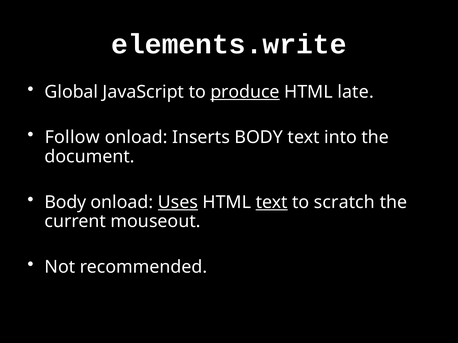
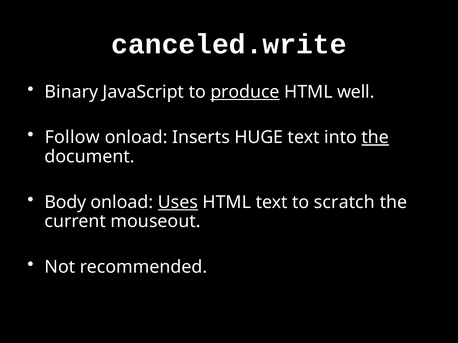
elements.write: elements.write -> canceled.write (229, 44)
Global: Global -> Binary (71, 92)
late: late -> well (356, 92)
Inserts BODY: BODY -> HUGE (259, 138)
the underline: none -> present (375, 138)
text underline: present -> none (272, 202)
